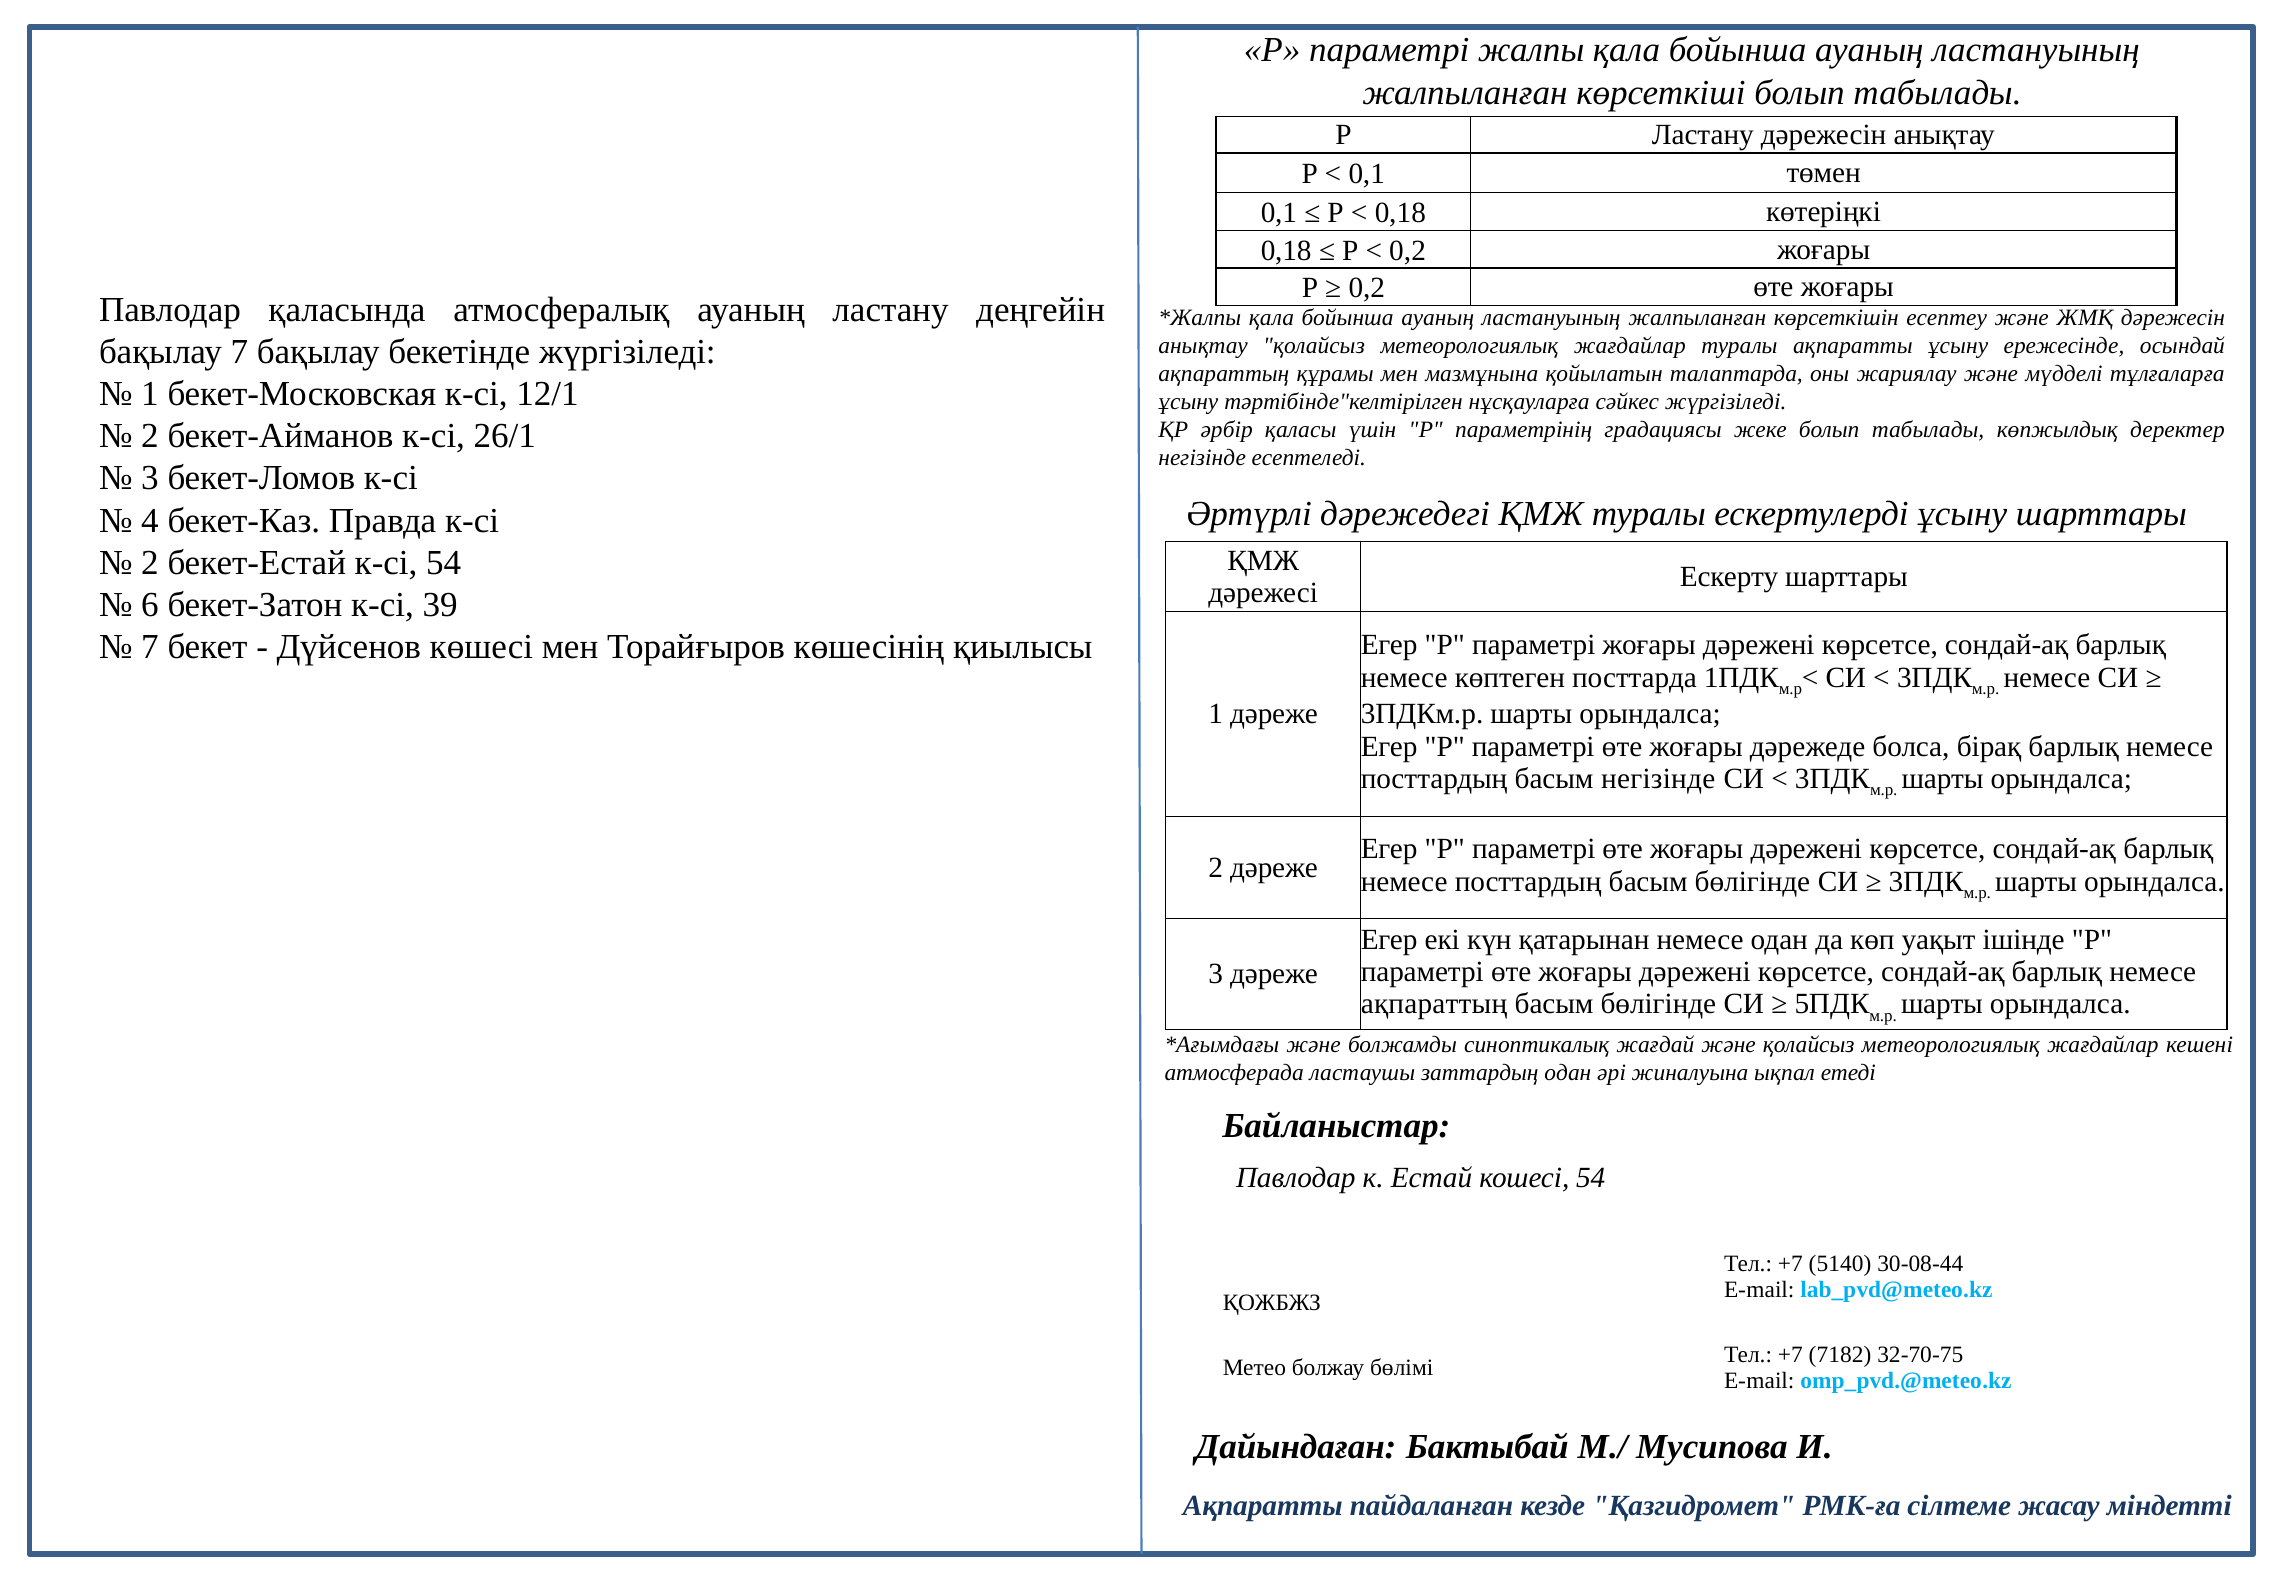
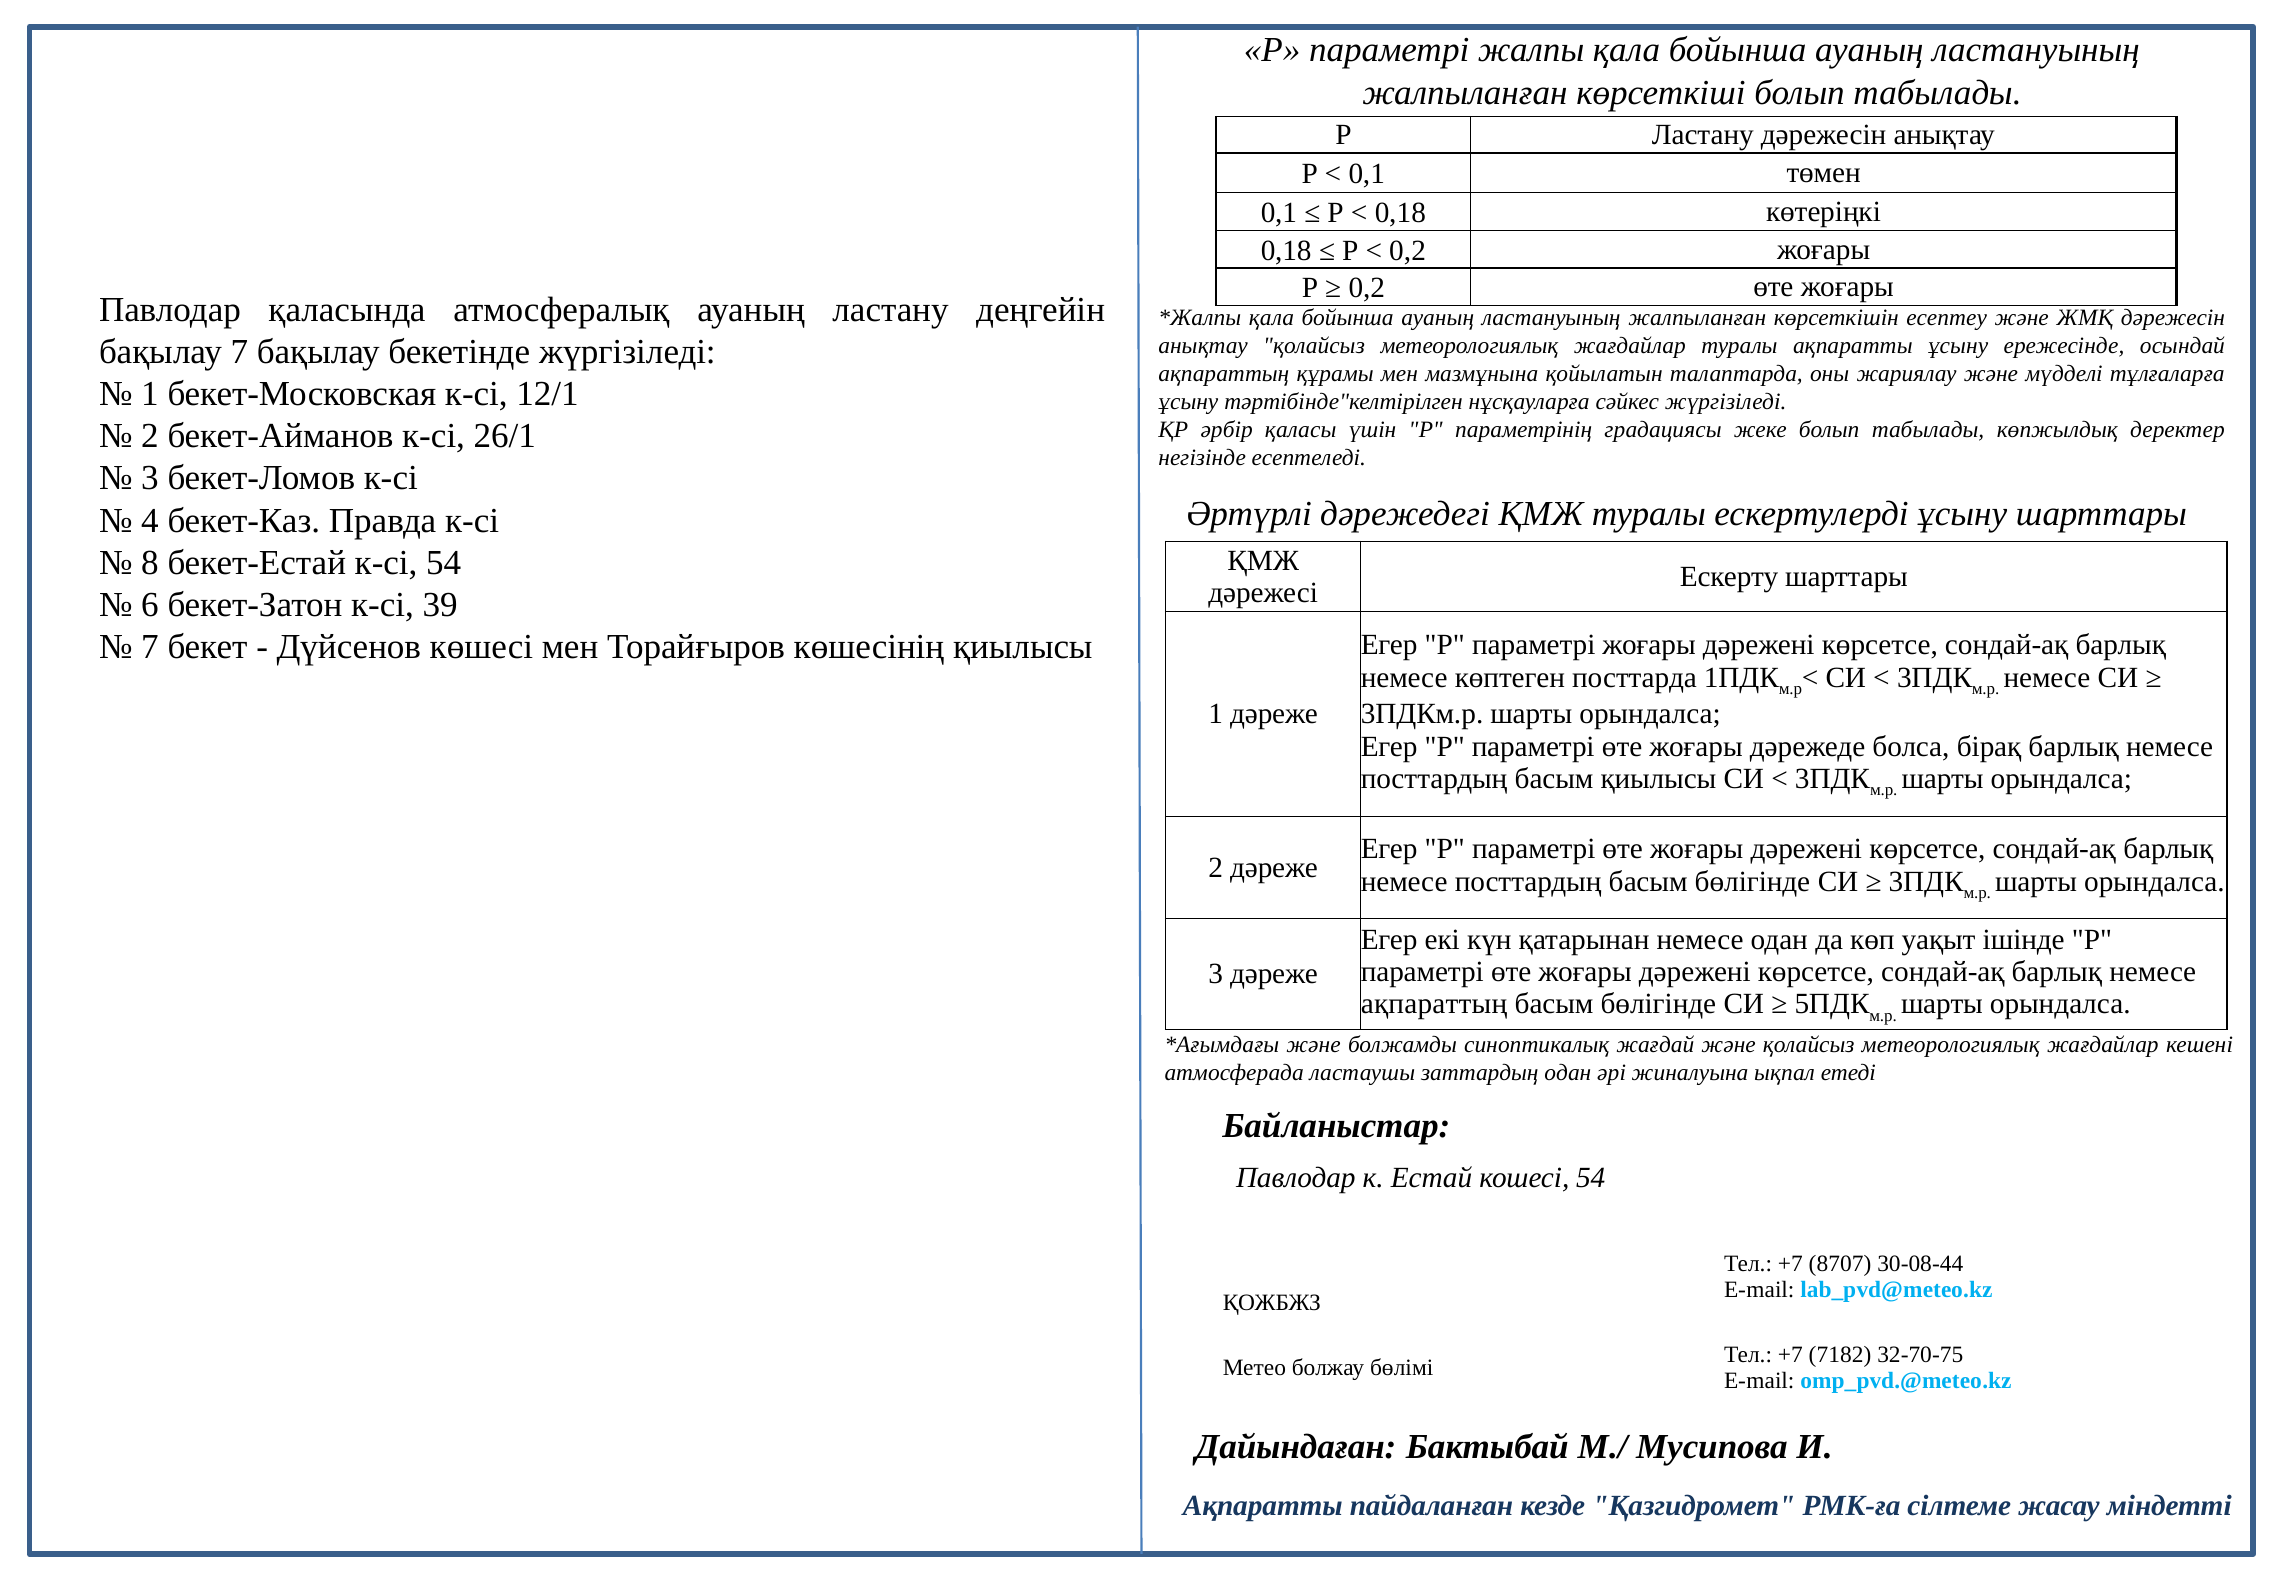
2: 2 -> 8 (150, 562)
басым негізінде: негізінде -> қиылысы (1658, 779)
5140: 5140 -> 8707 (1840, 1263)
